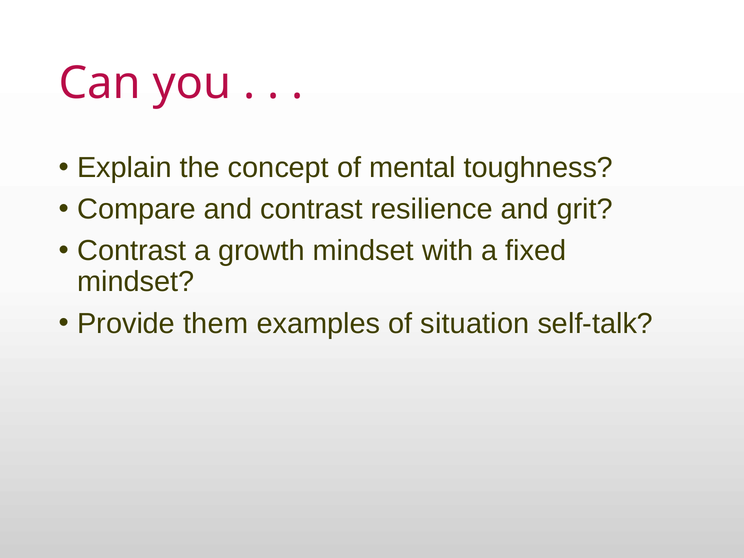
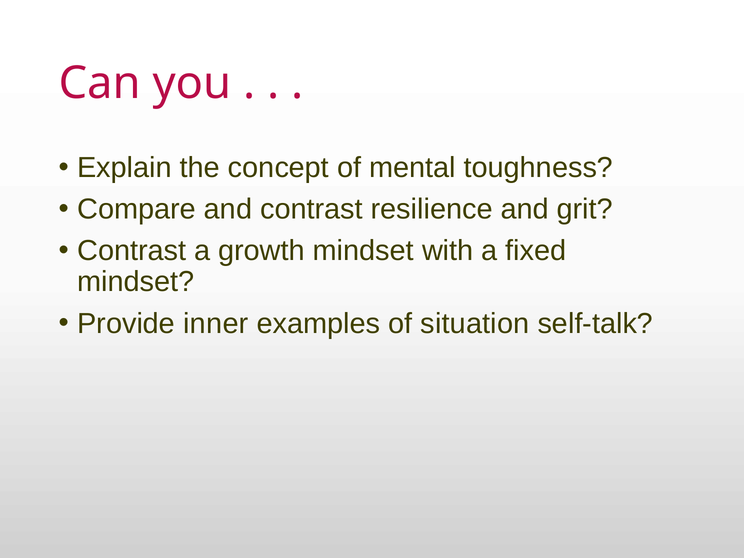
them: them -> inner (216, 323)
